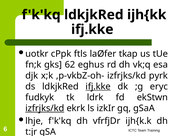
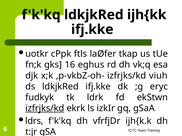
62: 62 -> 16 (70, 65)
pyrk: pyrk -> viuh (158, 76)
ifj.kke underline: present -> none (98, 87)
lhje: lhje -> ldrs (34, 121)
